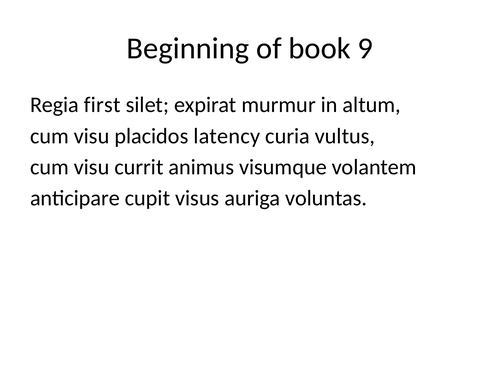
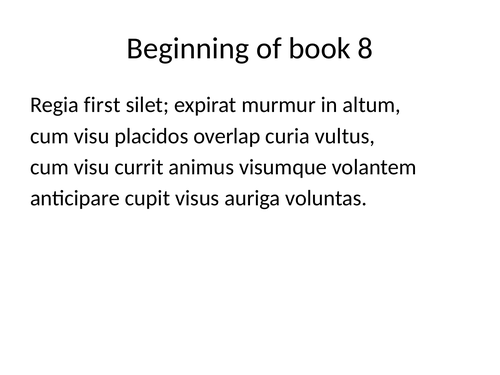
9: 9 -> 8 (365, 48)
latency: latency -> overlap (227, 136)
